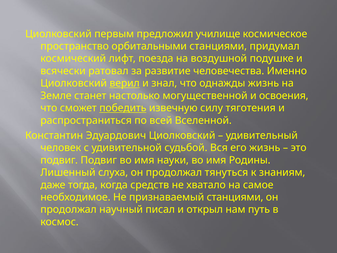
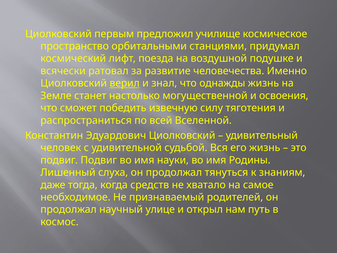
победить underline: present -> none (123, 108)
признаваемый станциями: станциями -> родителей (235, 197)
писал: писал -> улице (160, 209)
